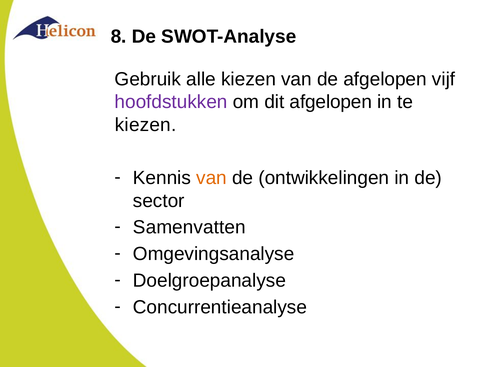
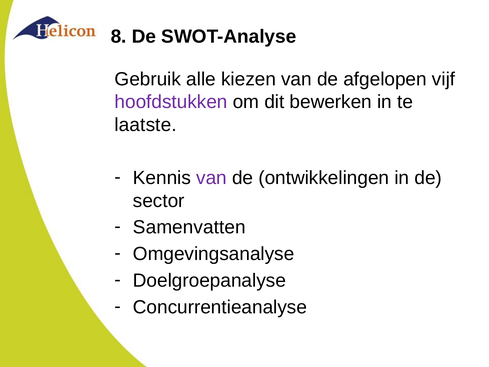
dit afgelopen: afgelopen -> bewerken (331, 102)
kiezen: kiezen -> laatste (146, 125)
van colour: orange -> purple (212, 178)
